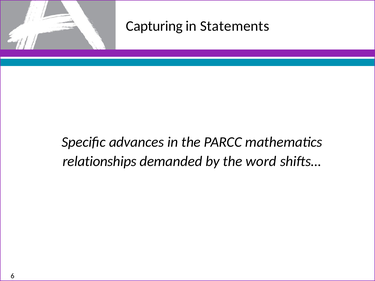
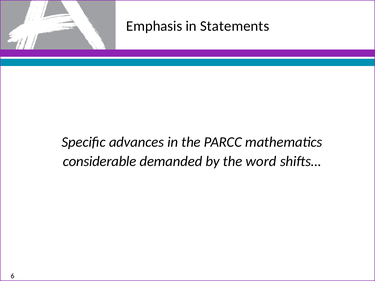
Capturing: Capturing -> Emphasis (154, 26)
relationships: relationships -> considerable (100, 162)
